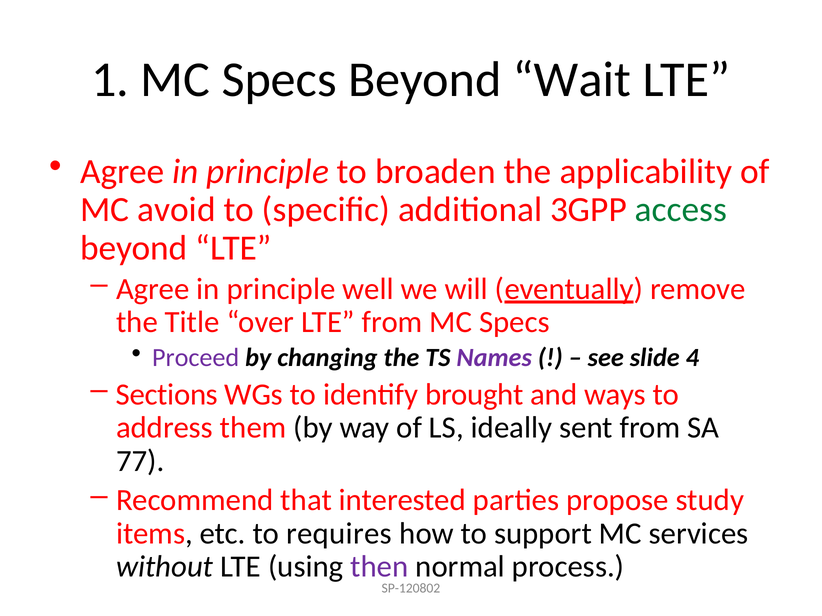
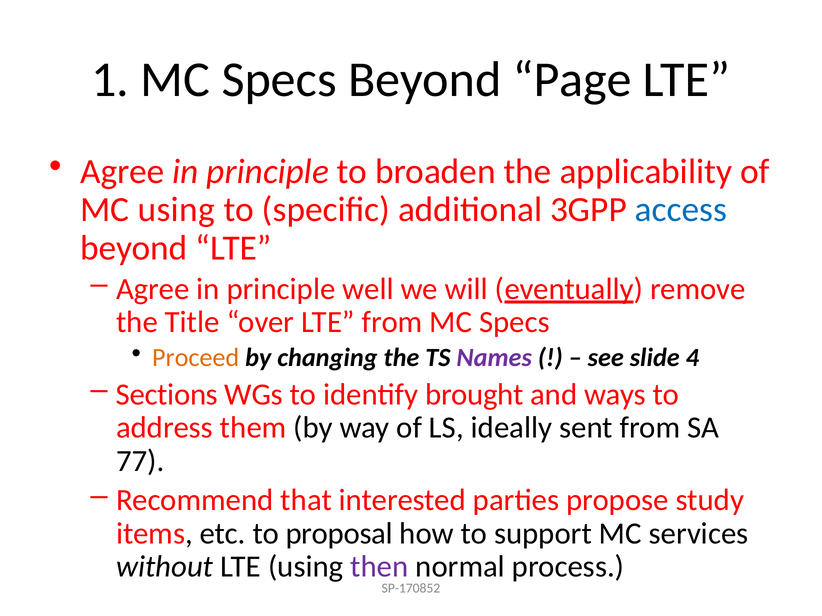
Wait: Wait -> Page (572, 80)
MC avoid: avoid -> using (176, 210)
access colour: green -> blue (681, 210)
Proceed colour: purple -> orange (196, 358)
requires: requires -> proposal (339, 534)
SP-120802: SP-120802 -> SP-170852 (411, 589)
